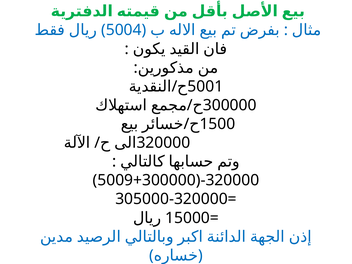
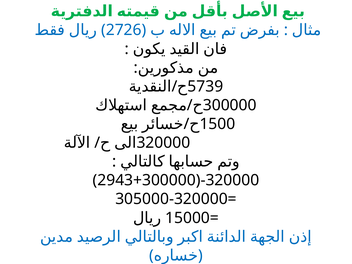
5004: 5004 -> 2726 (124, 30)
5001: 5001 -> 5739 (205, 86)
5009: 5009 -> 2943 (115, 180)
